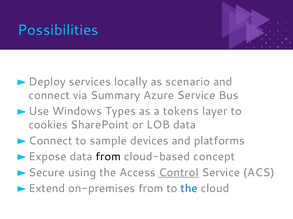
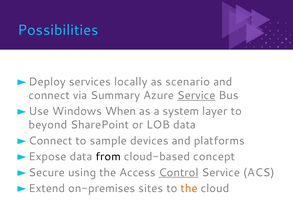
Service underline: none -> present (196, 96)
Types: Types -> When (121, 112)
tokens: tokens -> system (181, 112)
cookies: cookies -> beyond (48, 125)
on-premises from: from -> sites (151, 189)
the colour: blue -> orange (189, 189)
